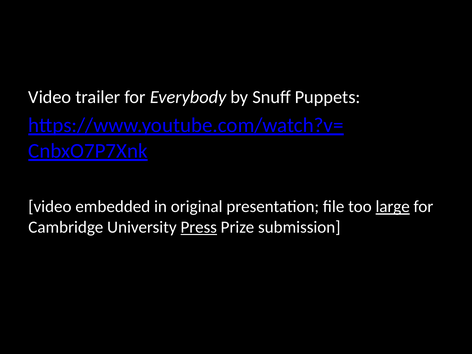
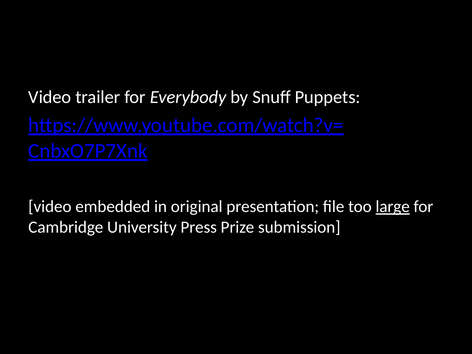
Press underline: present -> none (199, 227)
